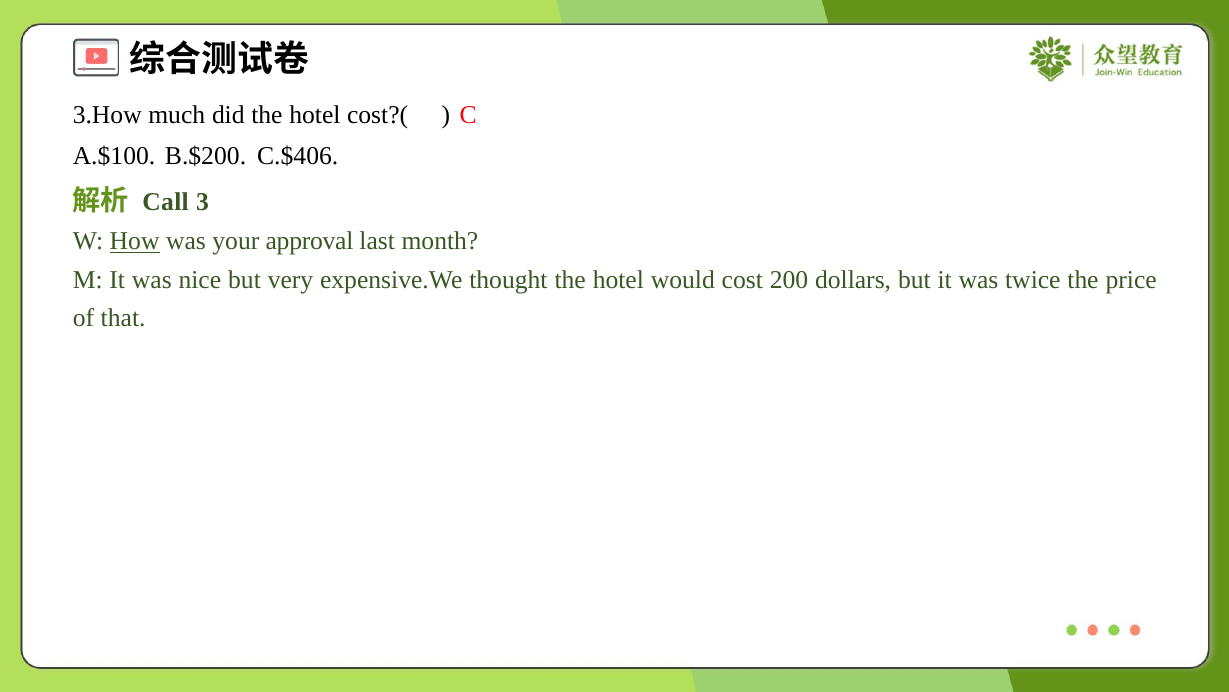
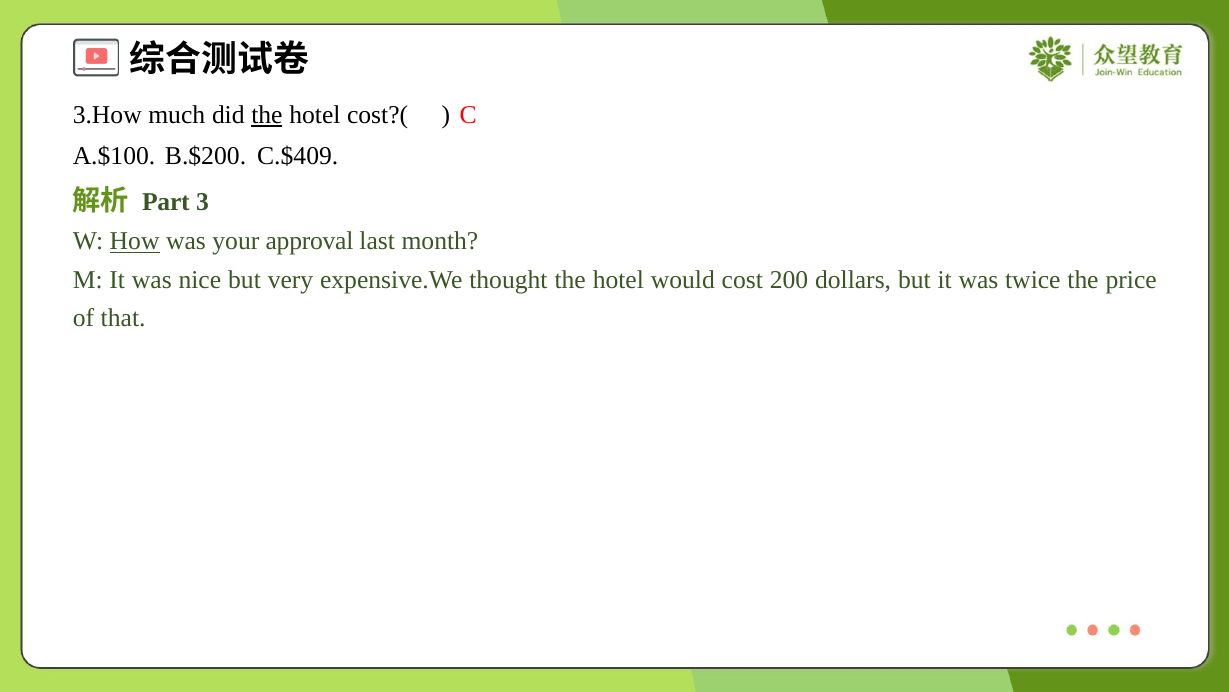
the underline: none -> present (267, 115)
C.$406: C.$406 -> C.$409 (298, 156)
Call: Call -> Part (166, 202)
